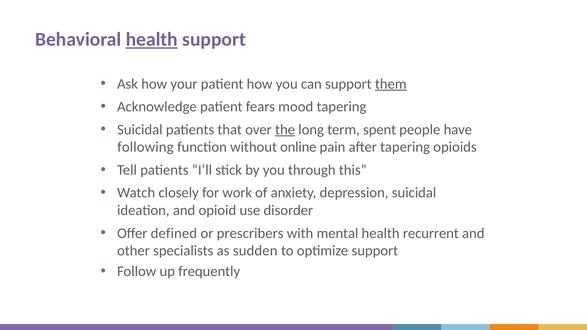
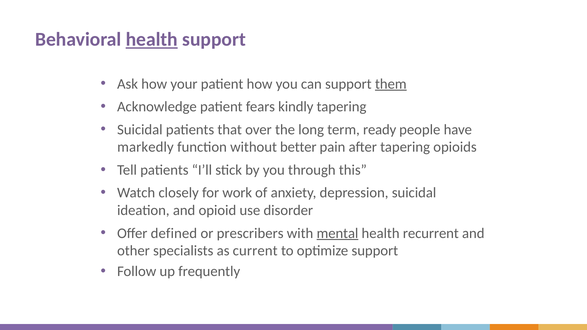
mood: mood -> kindly (296, 107)
the underline: present -> none (285, 130)
spent: spent -> ready (380, 130)
following: following -> markedly (145, 147)
online: online -> better (298, 147)
mental underline: none -> present (337, 233)
sudden: sudden -> current (255, 251)
